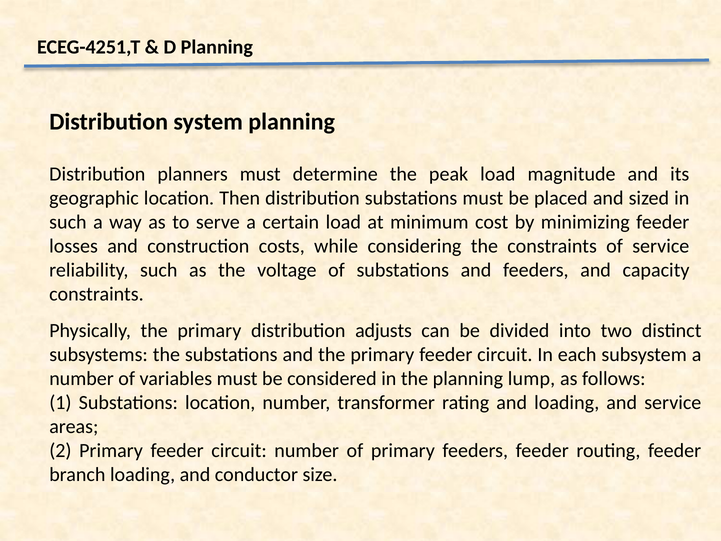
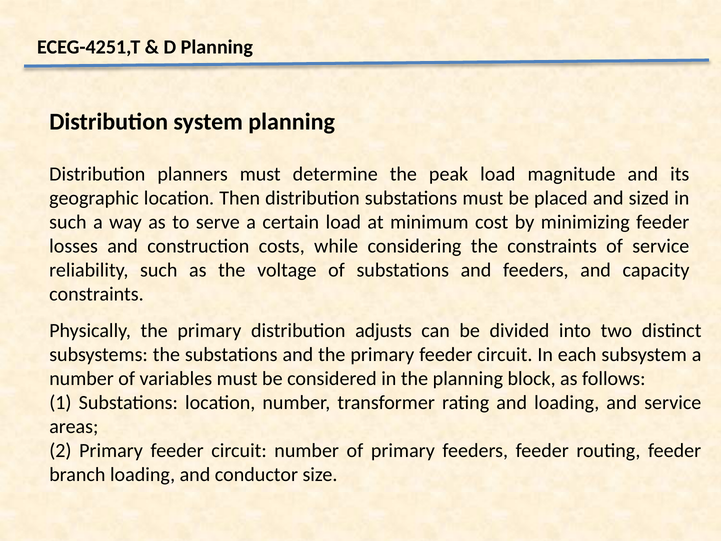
lump: lump -> block (532, 378)
